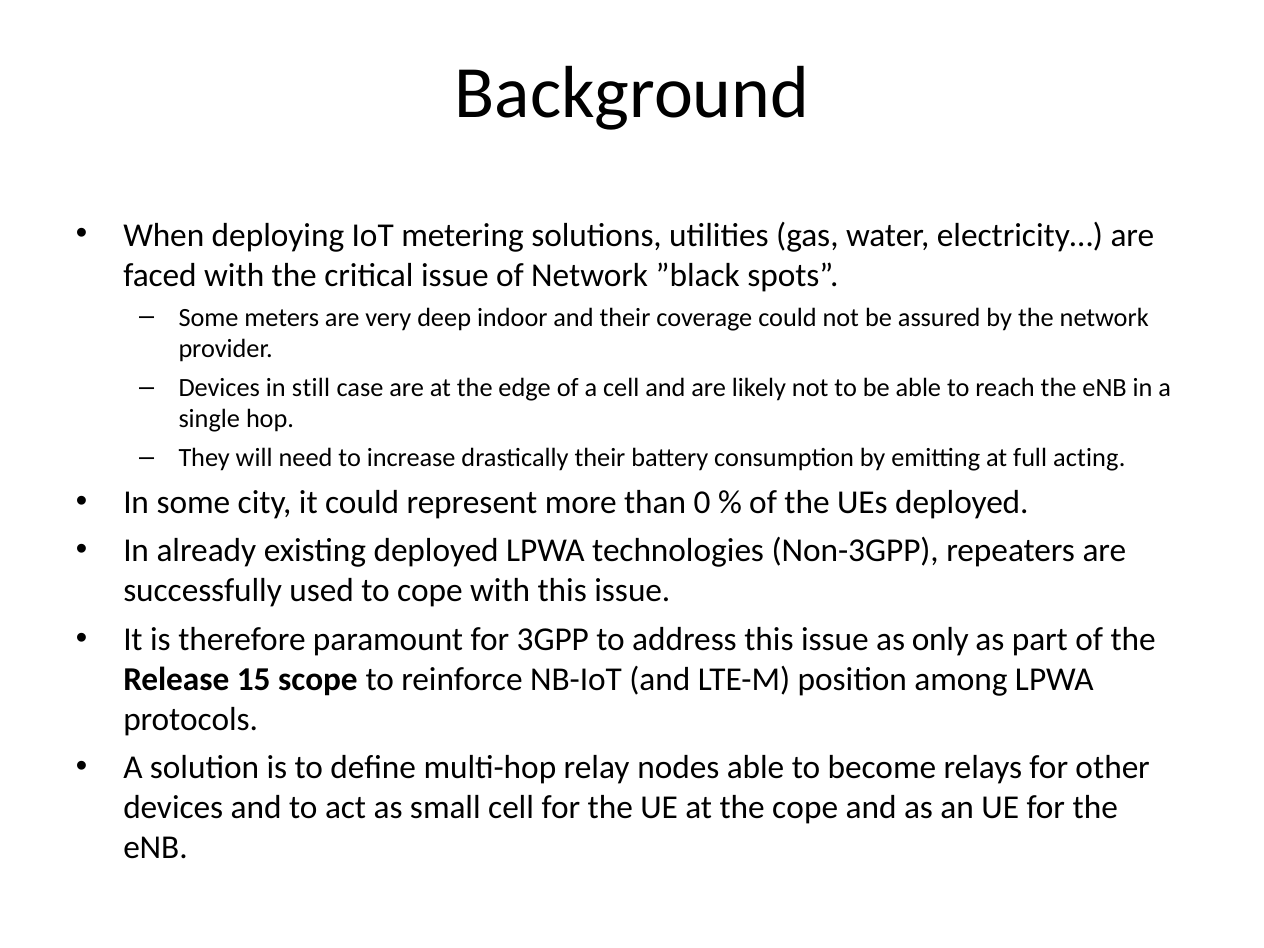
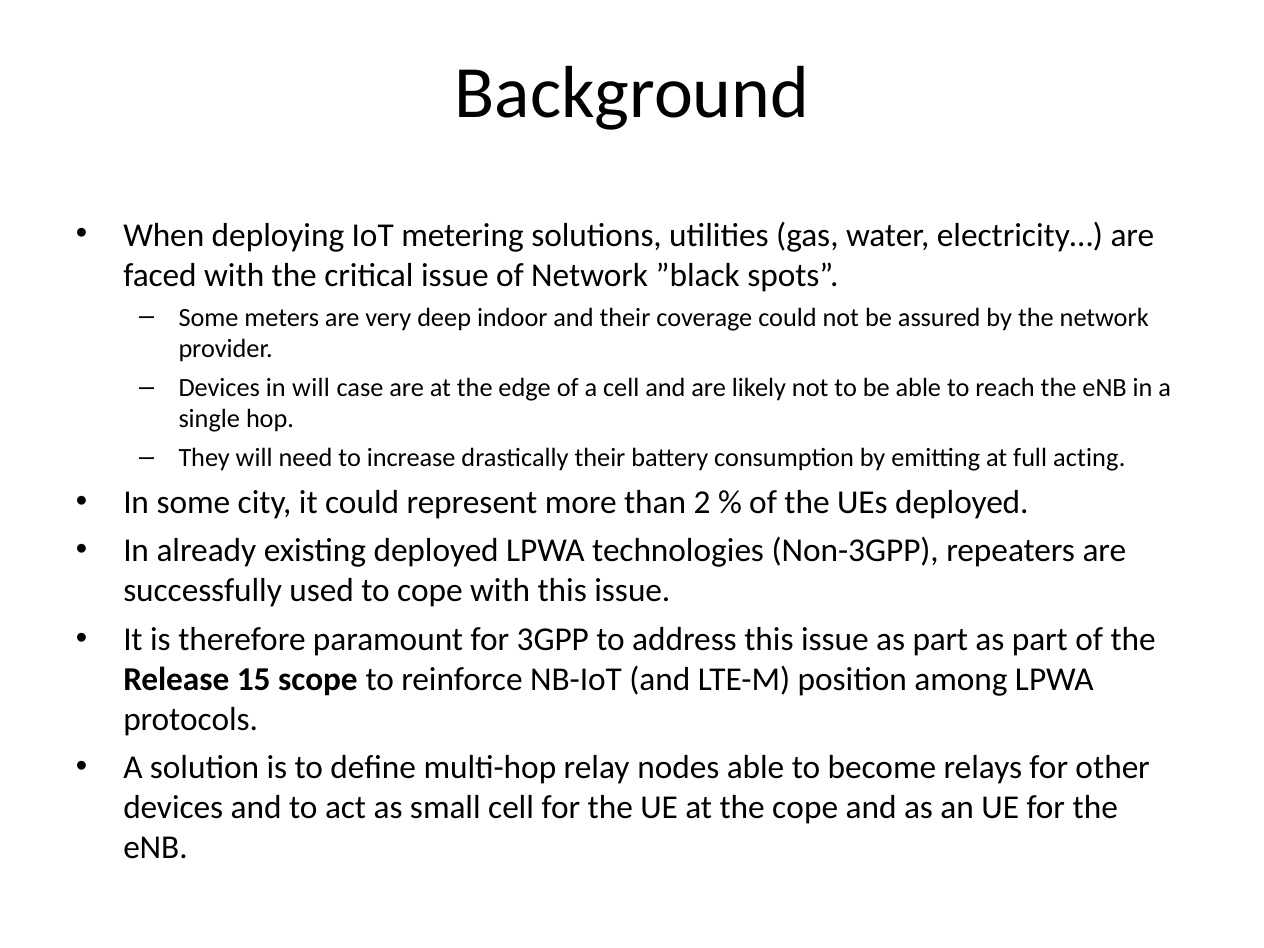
in still: still -> will (311, 388)
0: 0 -> 2 (702, 503)
issue as only: only -> part (940, 639)
